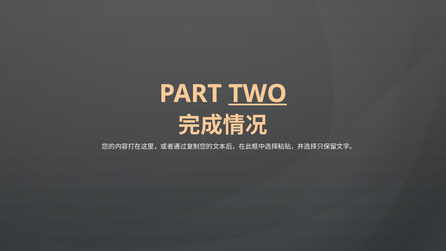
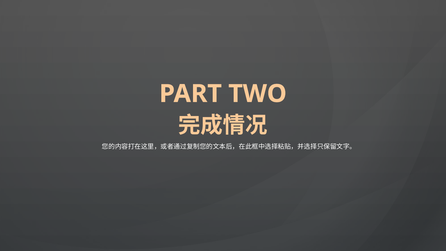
TWO underline: present -> none (258, 94)
